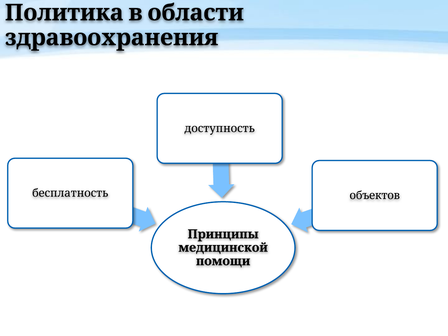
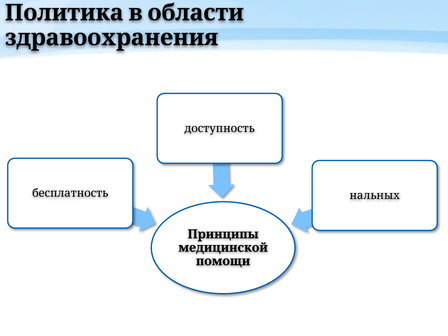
объектов: объектов -> нальных (375, 195)
